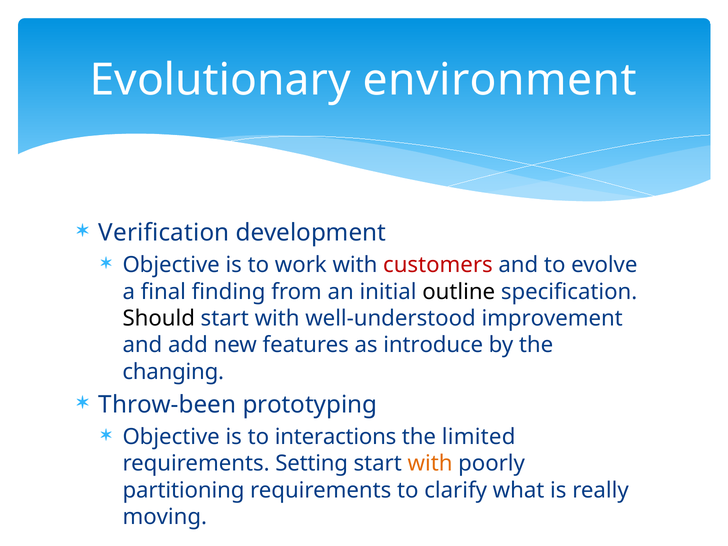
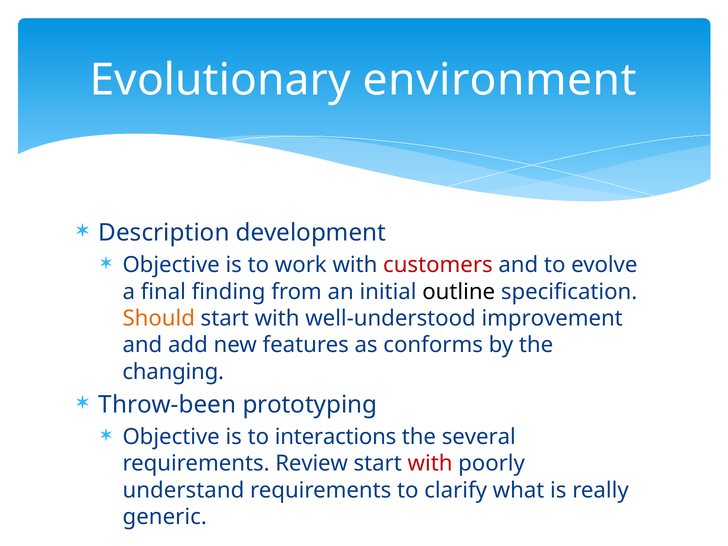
Verification: Verification -> Description (164, 233)
Should colour: black -> orange (159, 318)
introduce: introduce -> conforms (433, 345)
limited: limited -> several (479, 437)
Setting: Setting -> Review (312, 464)
with colour: orange -> red (430, 464)
partitioning: partitioning -> understand (183, 490)
moving: moving -> generic (165, 517)
